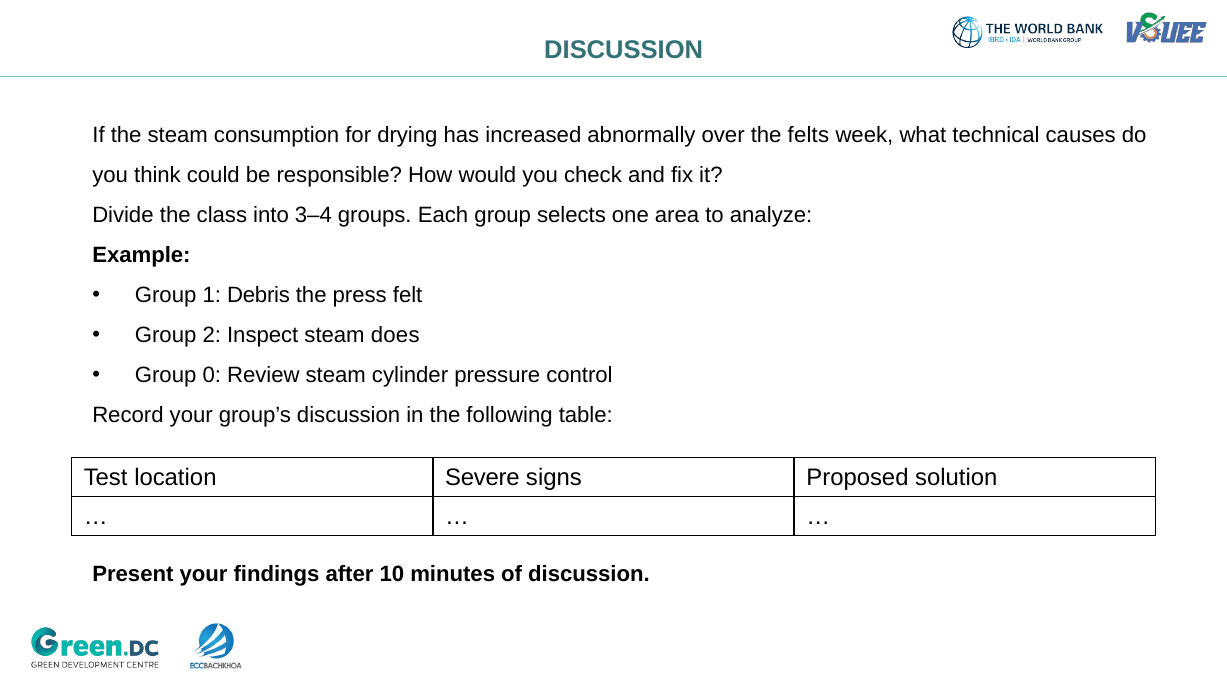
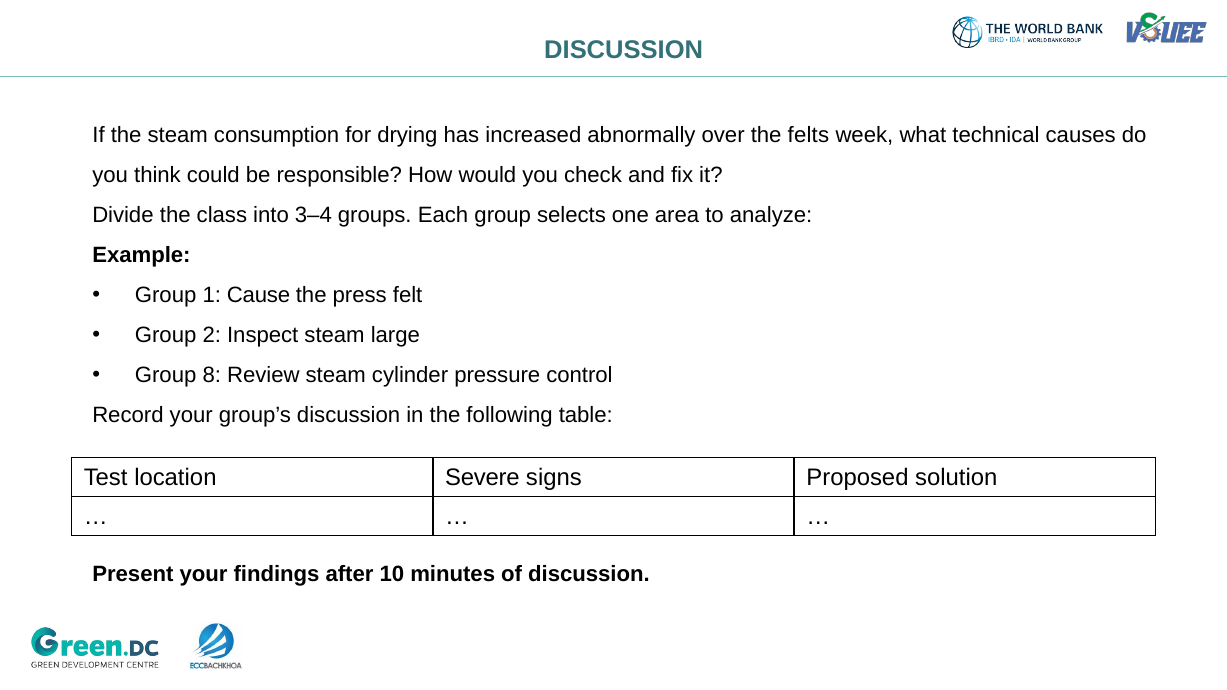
Debris: Debris -> Cause (259, 295)
does: does -> large (395, 335)
0: 0 -> 8 (212, 375)
